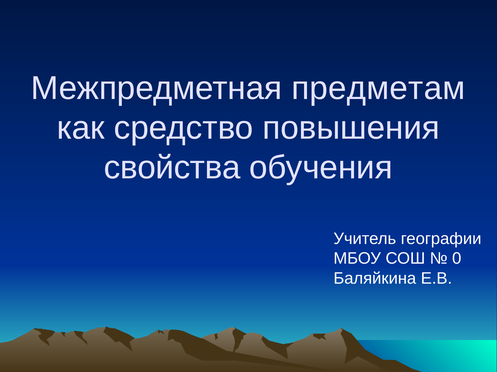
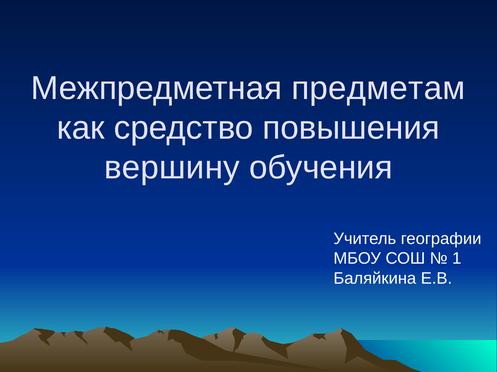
свойства: свойства -> вершину (172, 168)
0: 0 -> 1 (457, 259)
